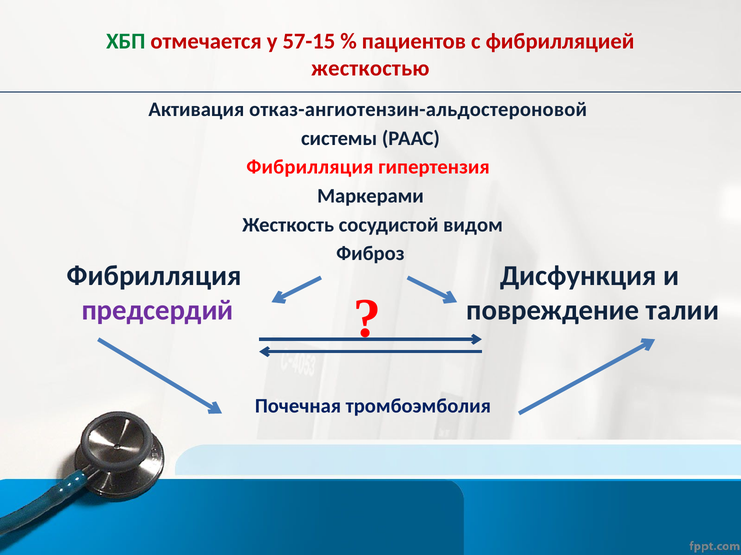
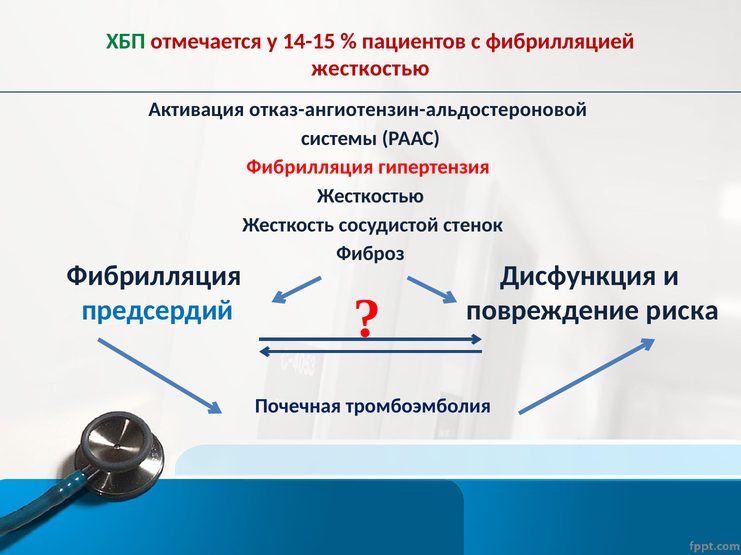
57-15: 57-15 -> 14-15 (309, 41)
Маркерами: Маркерами -> Жесткостью (371, 196)
видом: видом -> стенок (473, 225)
предсердий colour: purple -> blue (158, 311)
талии: талии -> риска (682, 311)
